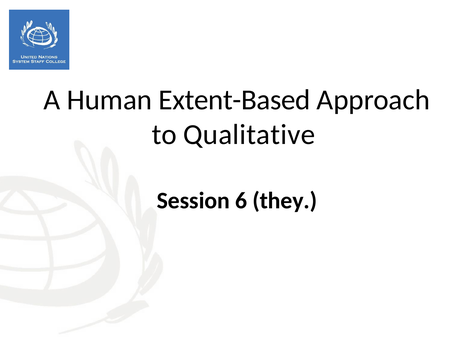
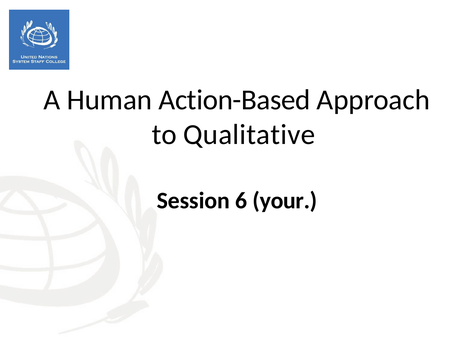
Extent-Based: Extent-Based -> Action-Based (235, 100)
they: they -> your (285, 200)
